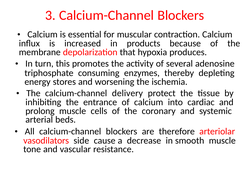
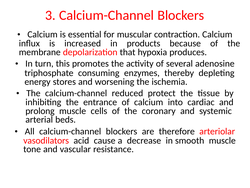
delivery: delivery -> reduced (127, 93)
side: side -> acid (81, 140)
